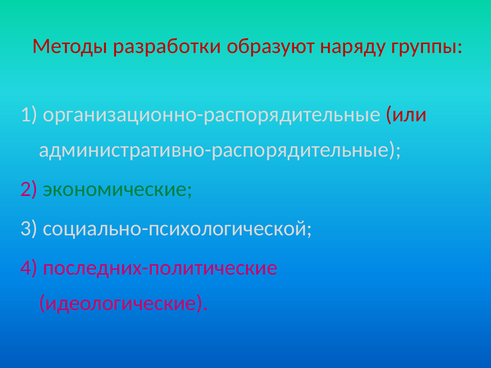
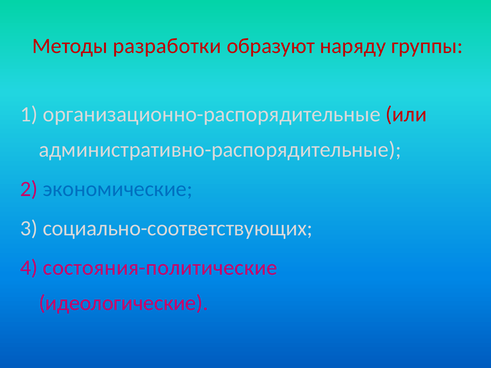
экономические colour: green -> blue (118, 189)
социально-психологической: социально-психологической -> социально-соответствующих (178, 228)
последних-политические: последних-политические -> состояния-политические (160, 268)
